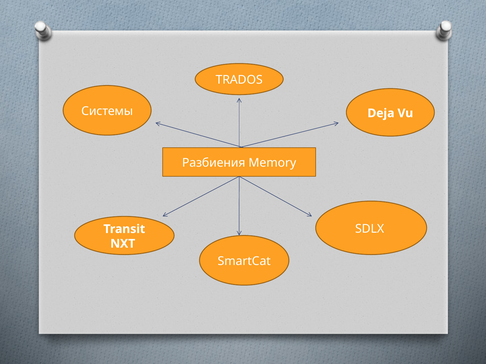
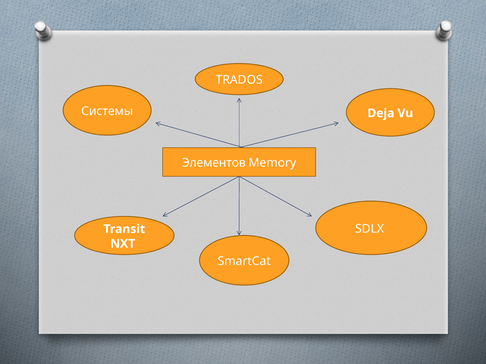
Разбиения: Разбиения -> Элементов (214, 163)
